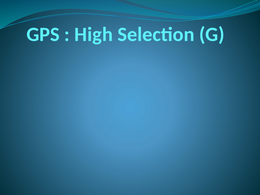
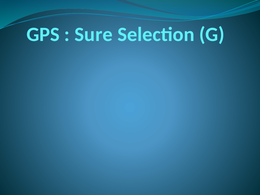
High: High -> Sure (94, 35)
